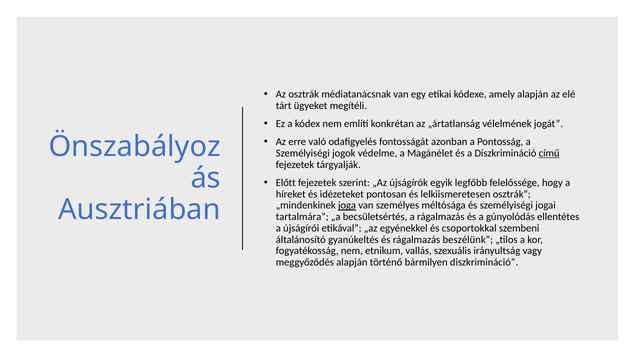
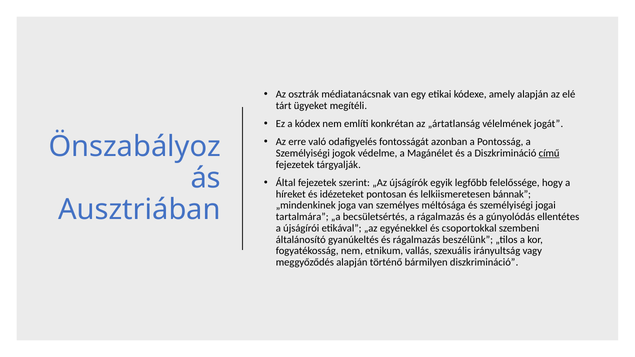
Előtt: Előtt -> Által (286, 183)
lelkiismeretesen osztrák: osztrák -> bánnak (512, 194)
joga underline: present -> none (347, 206)
